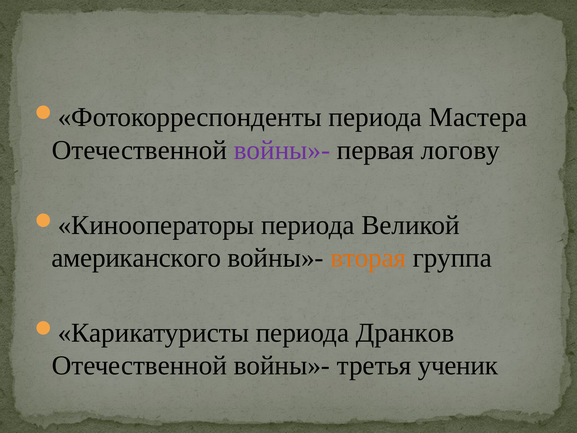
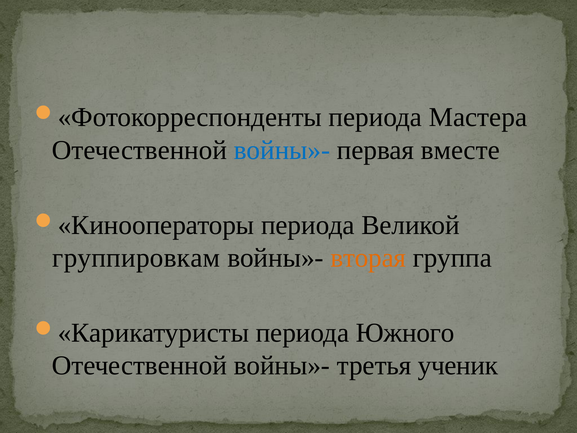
войны»- colour: purple -> blue (282, 150)
логову: логову -> вместе (460, 150)
американского: американского -> группировкам (136, 258)
Дранков: Дранков -> Южного (405, 333)
